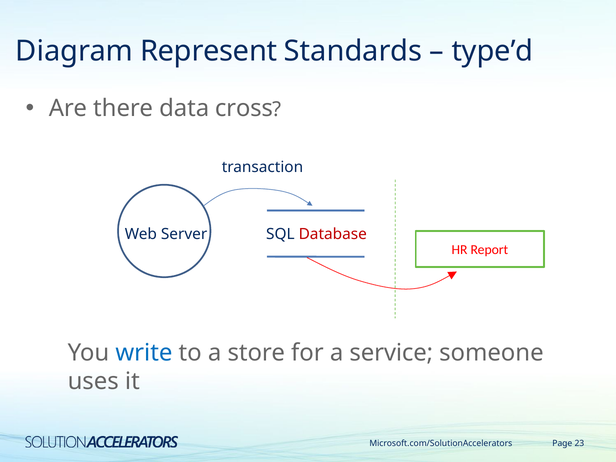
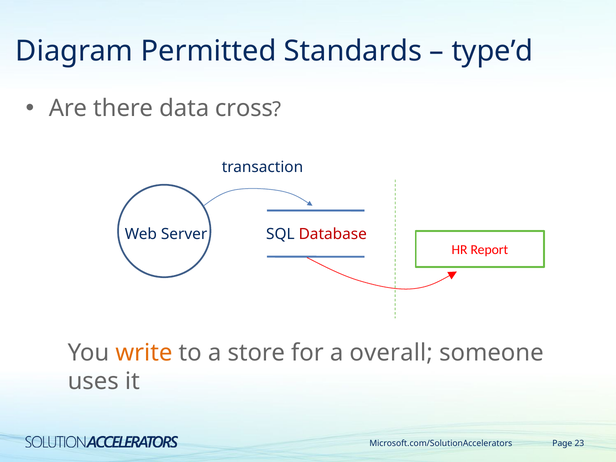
Represent: Represent -> Permitted (208, 51)
write colour: blue -> orange (144, 353)
service: service -> overall (391, 353)
